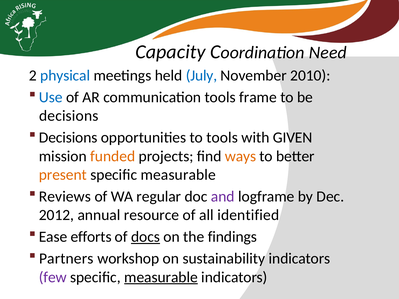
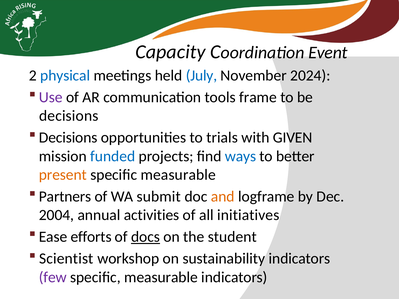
Need: Need -> Event (328, 53)
2010: 2010 -> 2024 (310, 76)
Use colour: blue -> purple (51, 97)
to tools: tools -> trials (222, 138)
funded colour: orange -> blue (113, 156)
ways colour: orange -> blue (240, 156)
Reviews: Reviews -> Partners (65, 197)
regular: regular -> submit (159, 197)
and colour: purple -> orange (223, 197)
2012: 2012 -> 2004 (56, 215)
resource: resource -> activities (152, 215)
identified: identified -> initiatives (248, 215)
findings: findings -> student (232, 237)
Partners: Partners -> Scientist (66, 259)
measurable underline: present -> none (161, 277)
